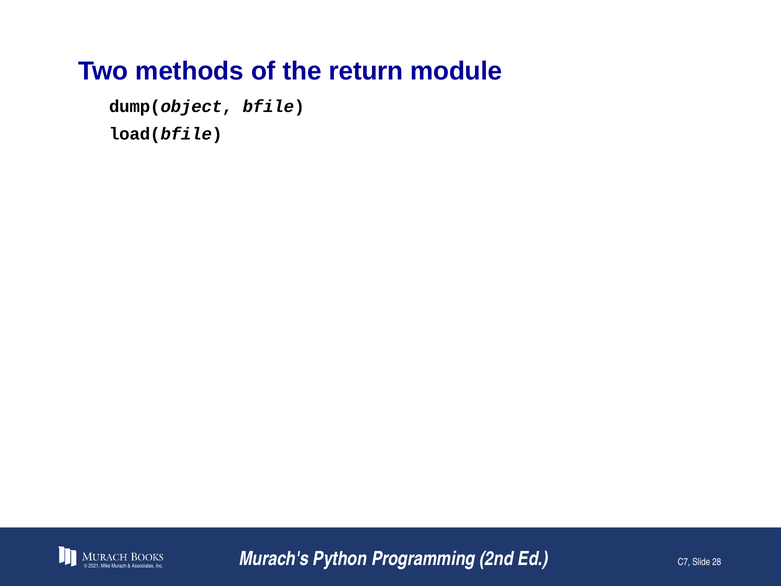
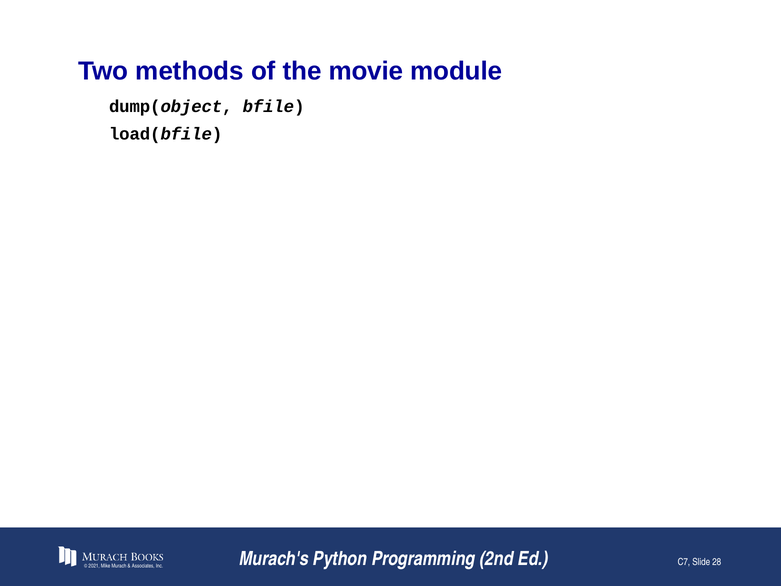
return: return -> movie (366, 71)
